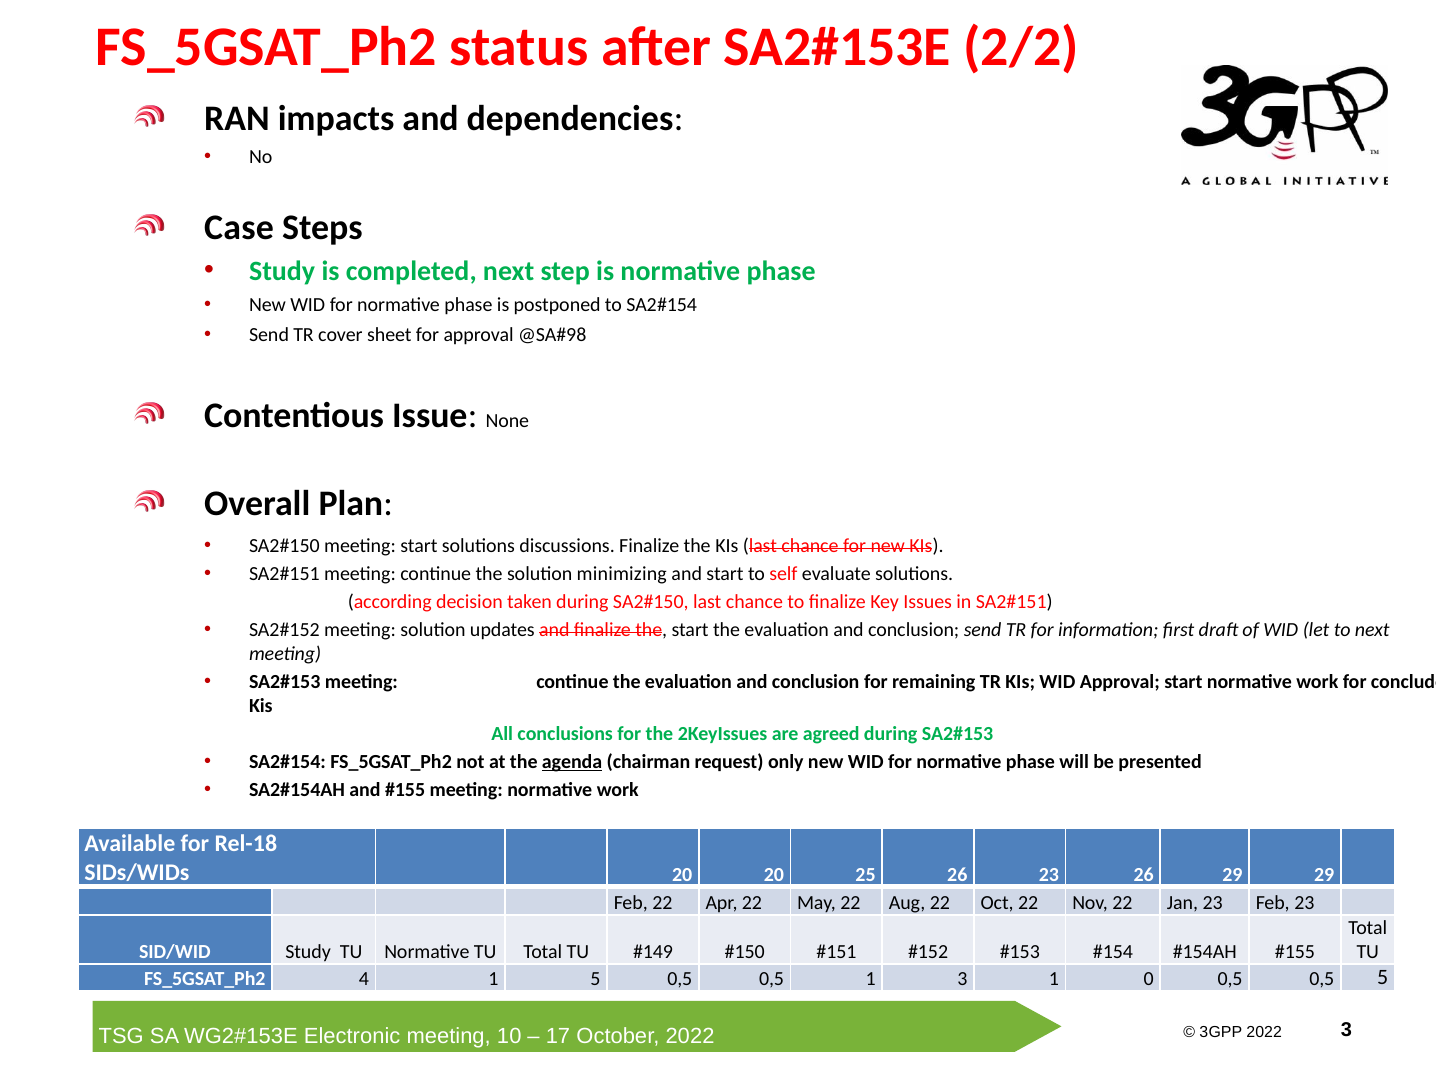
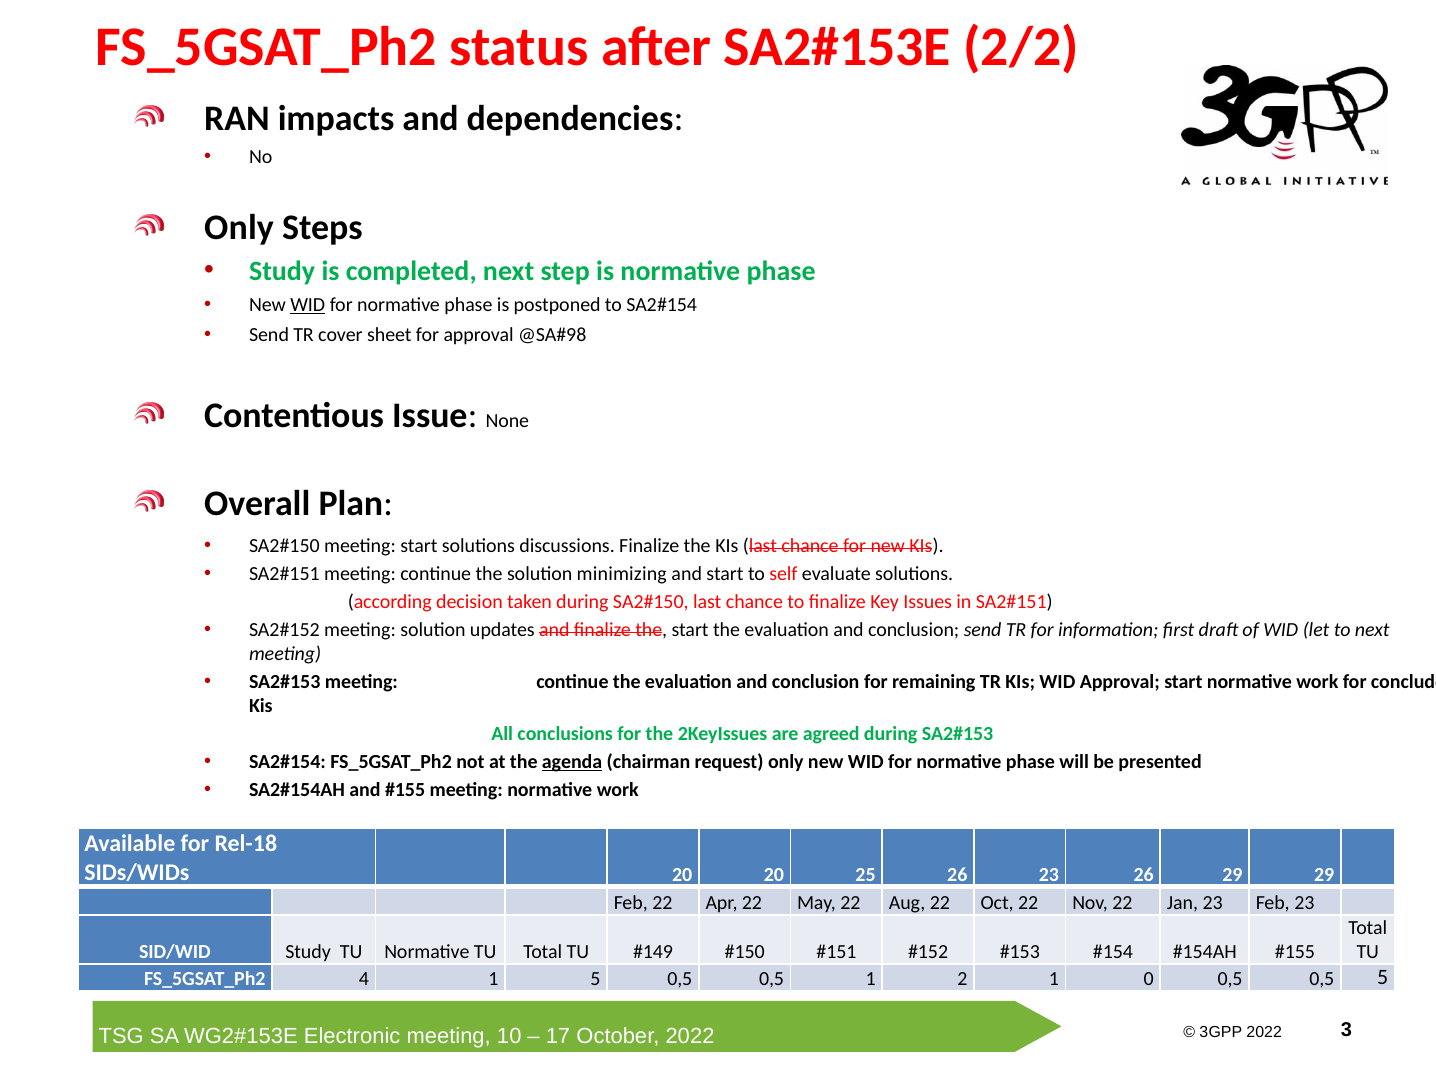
Case: Case -> Only (239, 227)
WID underline: none -> present (308, 305)
1 3: 3 -> 2 (962, 979)
